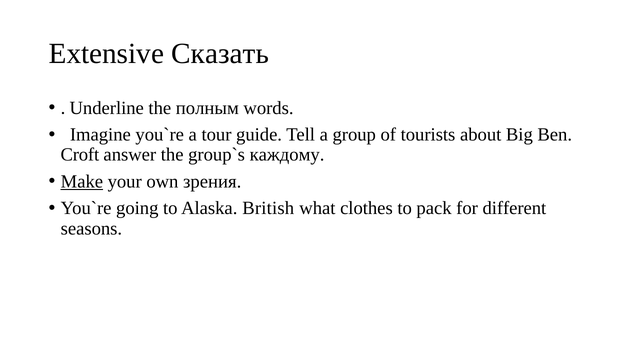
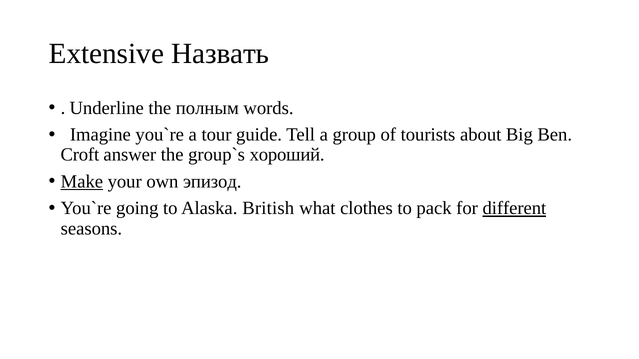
Сказать: Сказать -> Назвать (220, 54)
каждому: каждому -> хороший (287, 155)
зрения: зрения -> эпизод (212, 182)
different underline: none -> present (514, 209)
